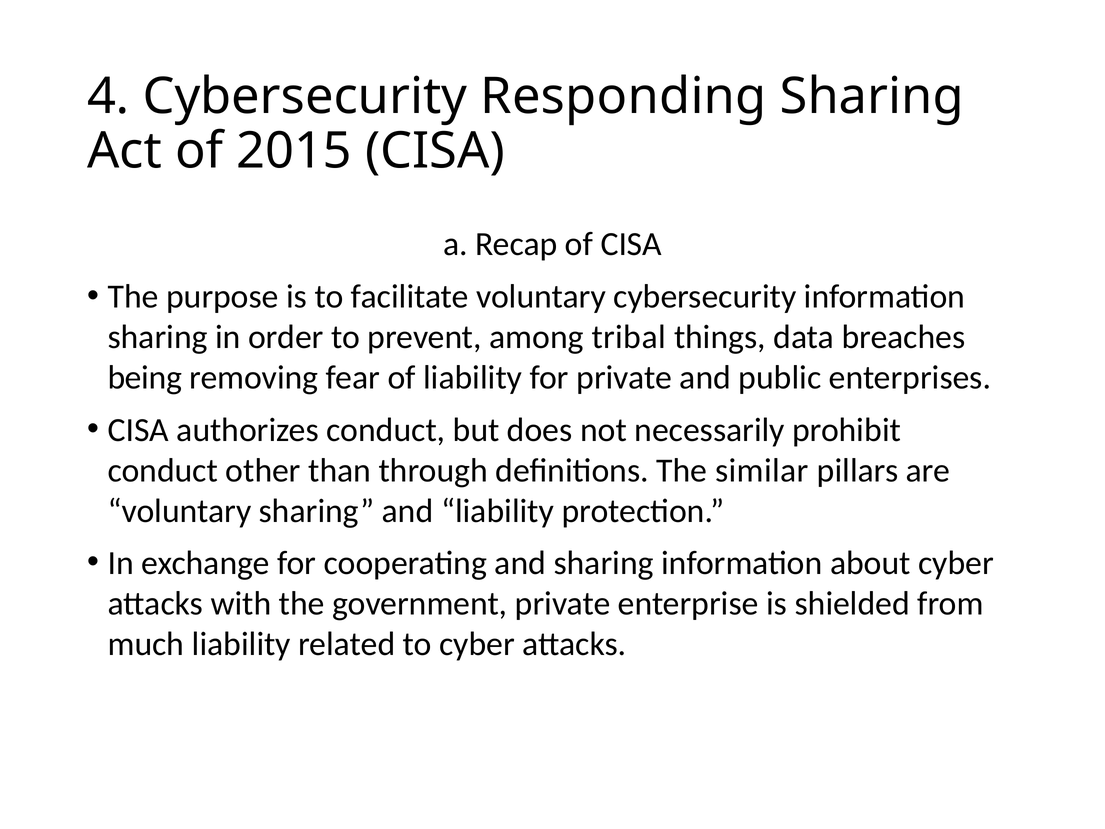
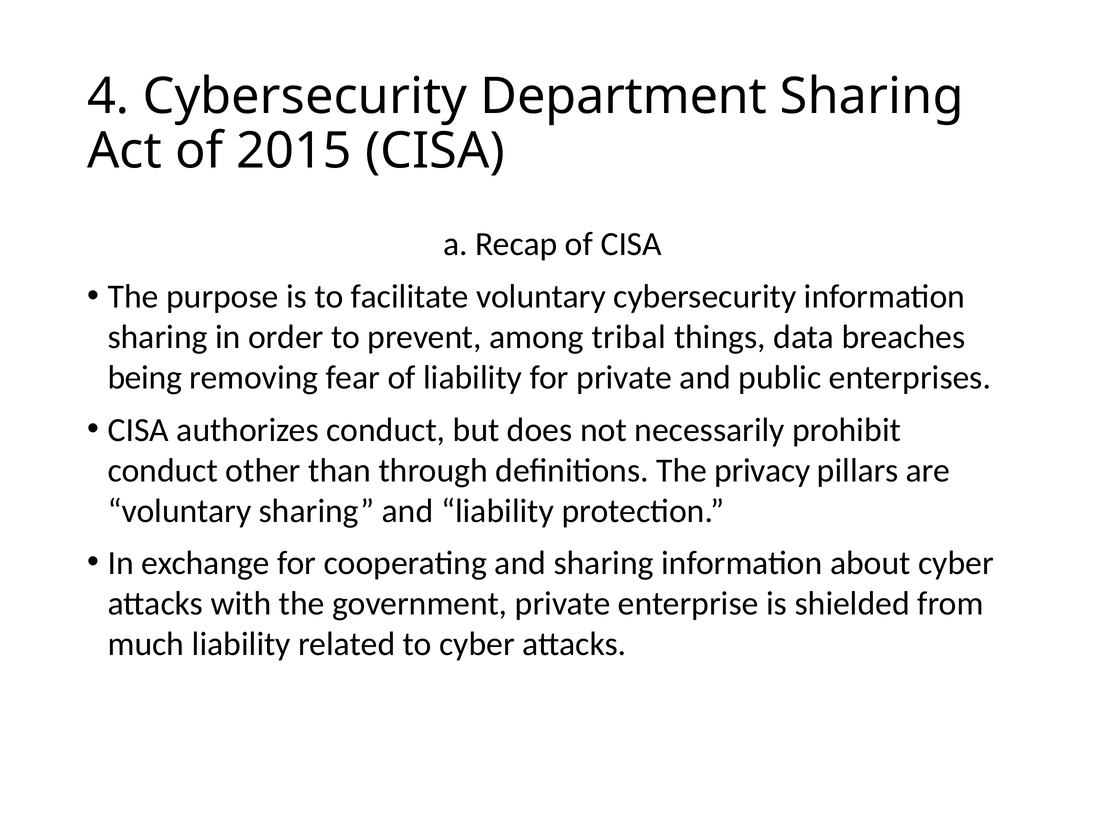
Responding: Responding -> Department (624, 97)
similar: similar -> privacy (762, 470)
